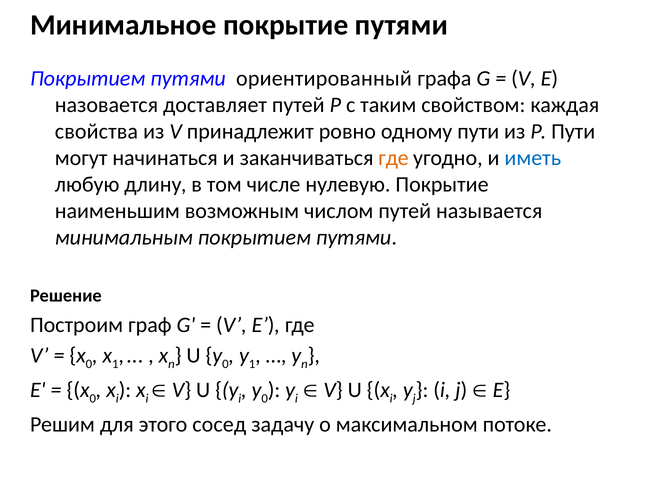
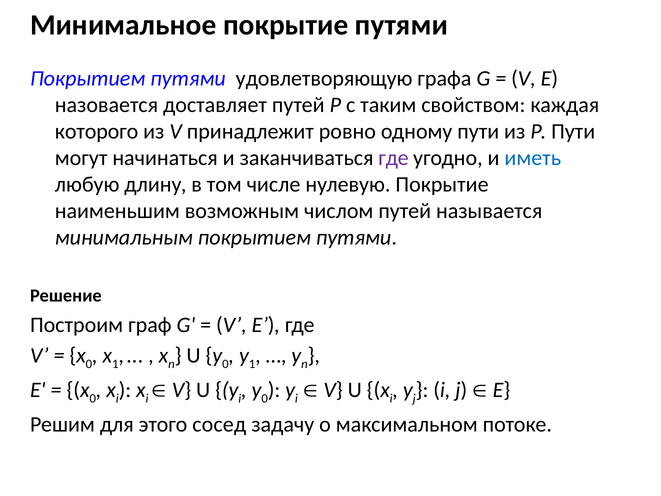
ориентированный: ориентированный -> удовлетворяющую (324, 79)
свойства: свойства -> которого (97, 131)
где colour: orange -> purple (393, 158)
